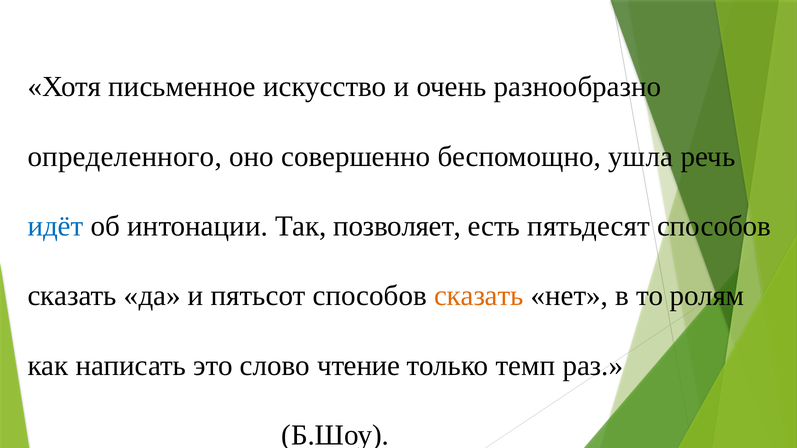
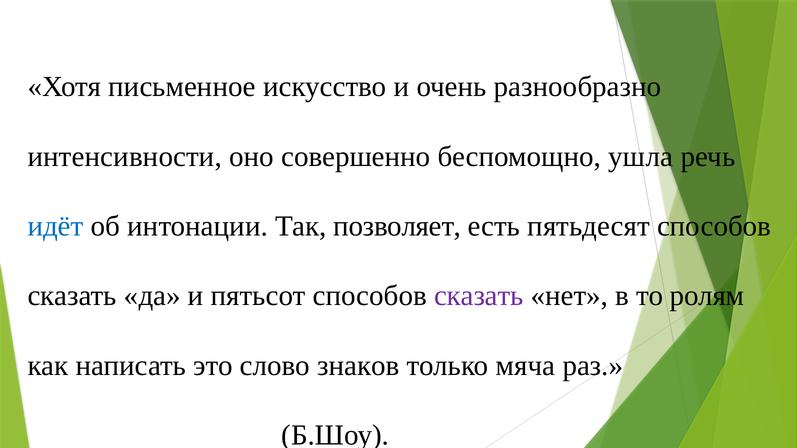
определенного: определенного -> интенсивности (125, 157)
сказать colour: orange -> purple (479, 296)
чтение: чтение -> знаков (358, 366)
темп: темп -> мяча (525, 366)
